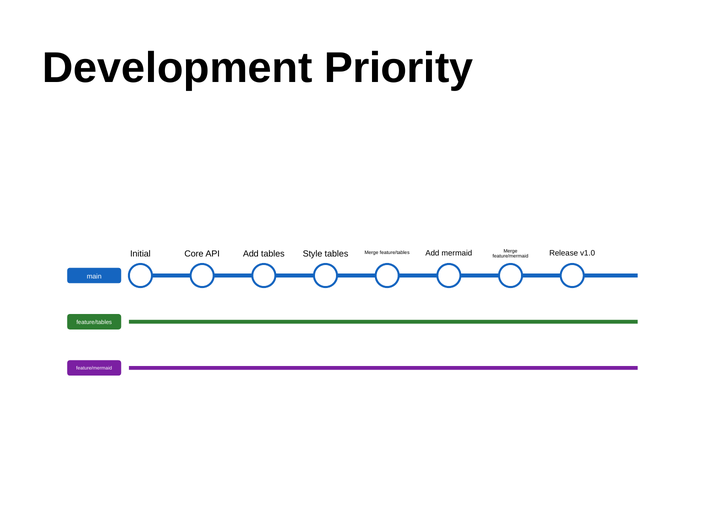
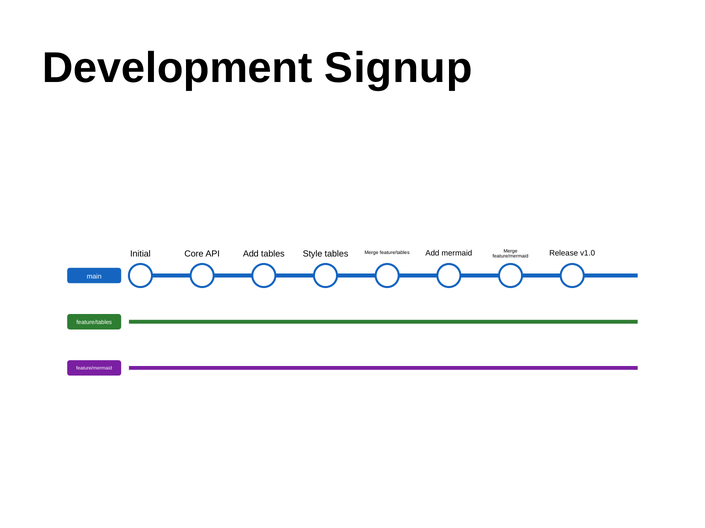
Priority: Priority -> Signup (398, 68)
